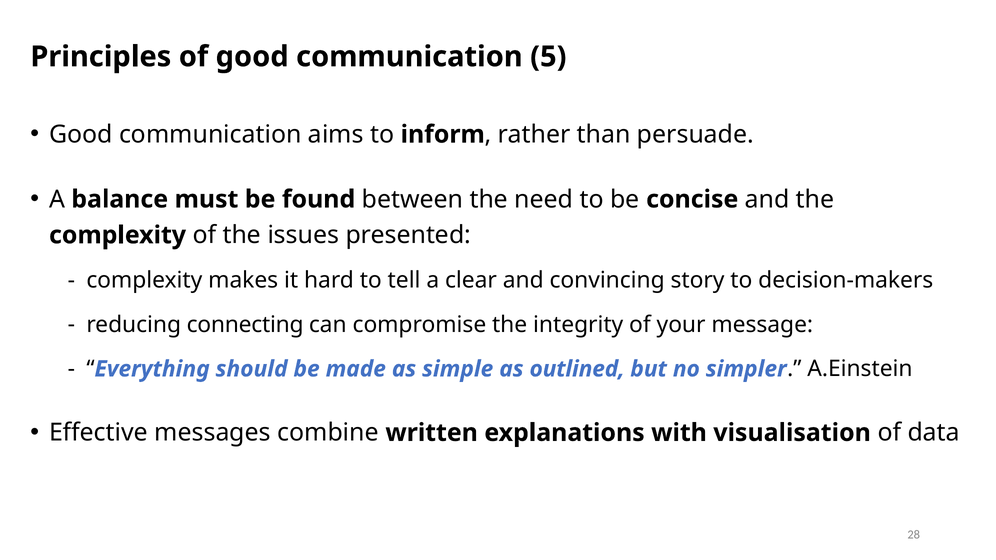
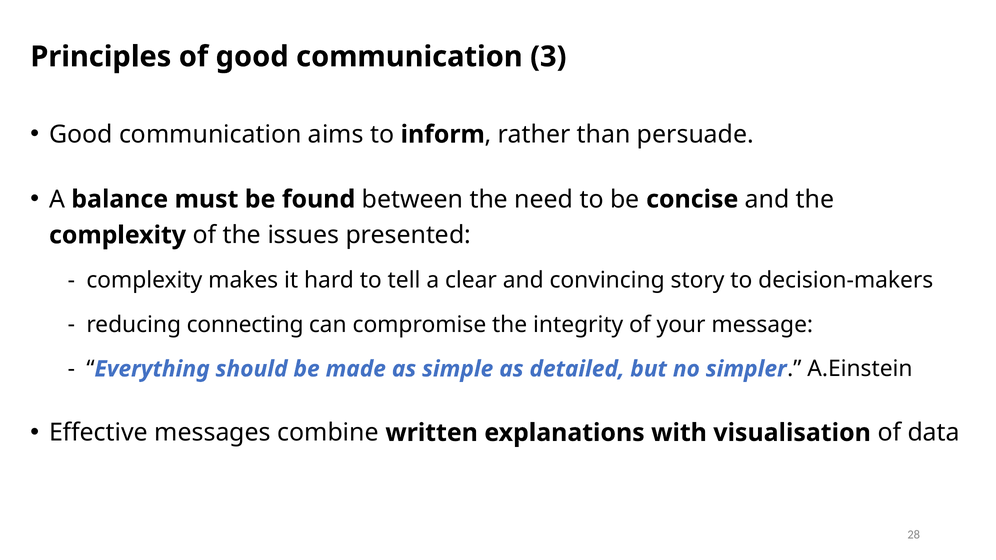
5: 5 -> 3 (548, 57)
outlined: outlined -> detailed (577, 369)
